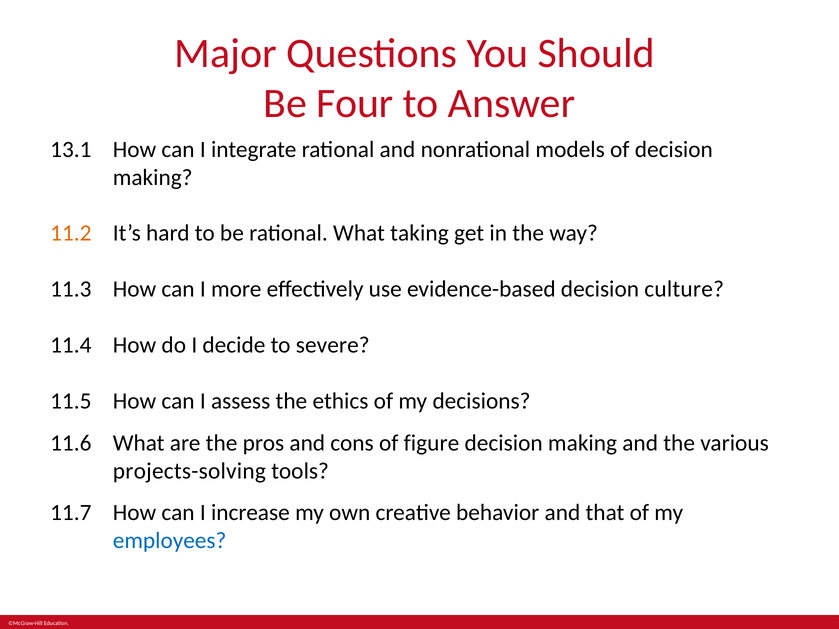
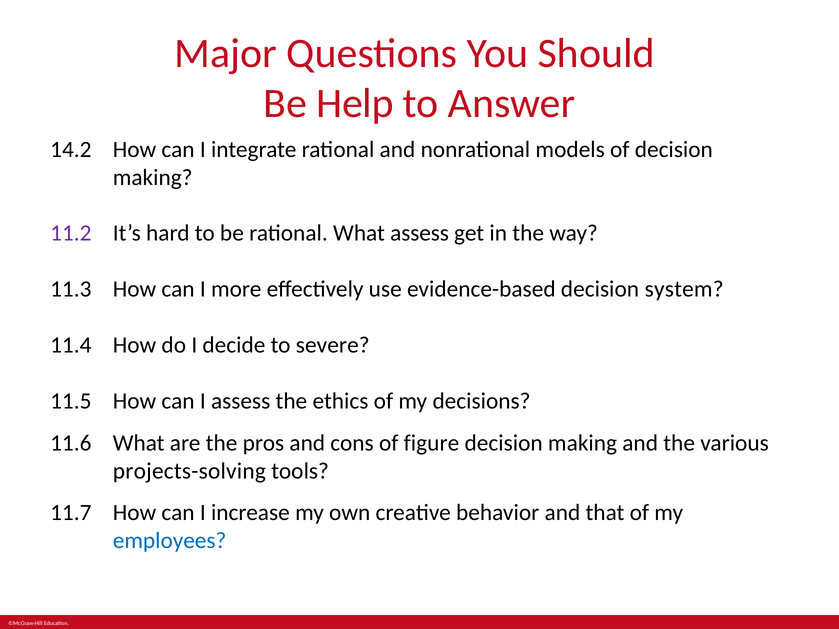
Four: Four -> Help (355, 104)
13.1: 13.1 -> 14.2 (71, 149)
11.2 colour: orange -> purple (71, 233)
What taking: taking -> assess (420, 233)
culture: culture -> system (684, 289)
